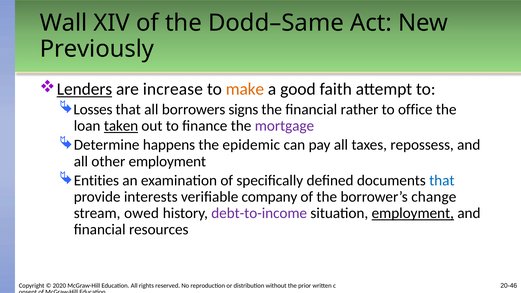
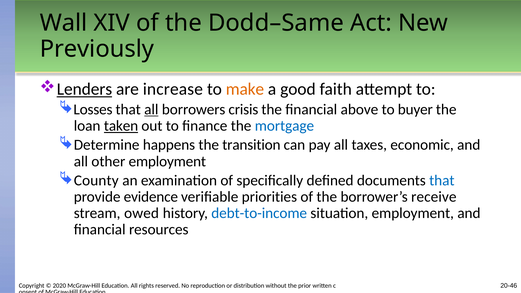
all underline: none -> present (151, 110)
signs: signs -> crisis (243, 110)
rather: rather -> above (359, 110)
office: office -> buyer (415, 110)
mortgage colour: purple -> blue (284, 126)
epidemic: epidemic -> transition (251, 145)
repossess: repossess -> economic (422, 145)
Entities: Entities -> County (96, 180)
interests: interests -> evidence (151, 197)
company: company -> priorities (269, 197)
change: change -> receive (434, 197)
debt-to-income colour: purple -> blue (259, 213)
employment underline: present -> none (413, 213)
